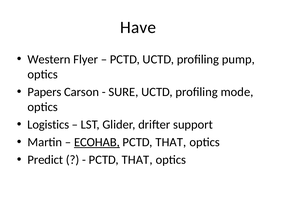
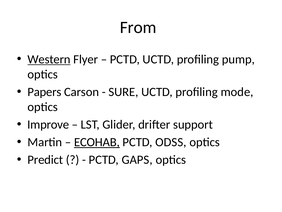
Have: Have -> From (138, 27)
Western underline: none -> present (49, 59)
Logistics: Logistics -> Improve (48, 124)
THAT: THAT -> ODSS (171, 142)
THAT: THAT -> GAPS (137, 159)
